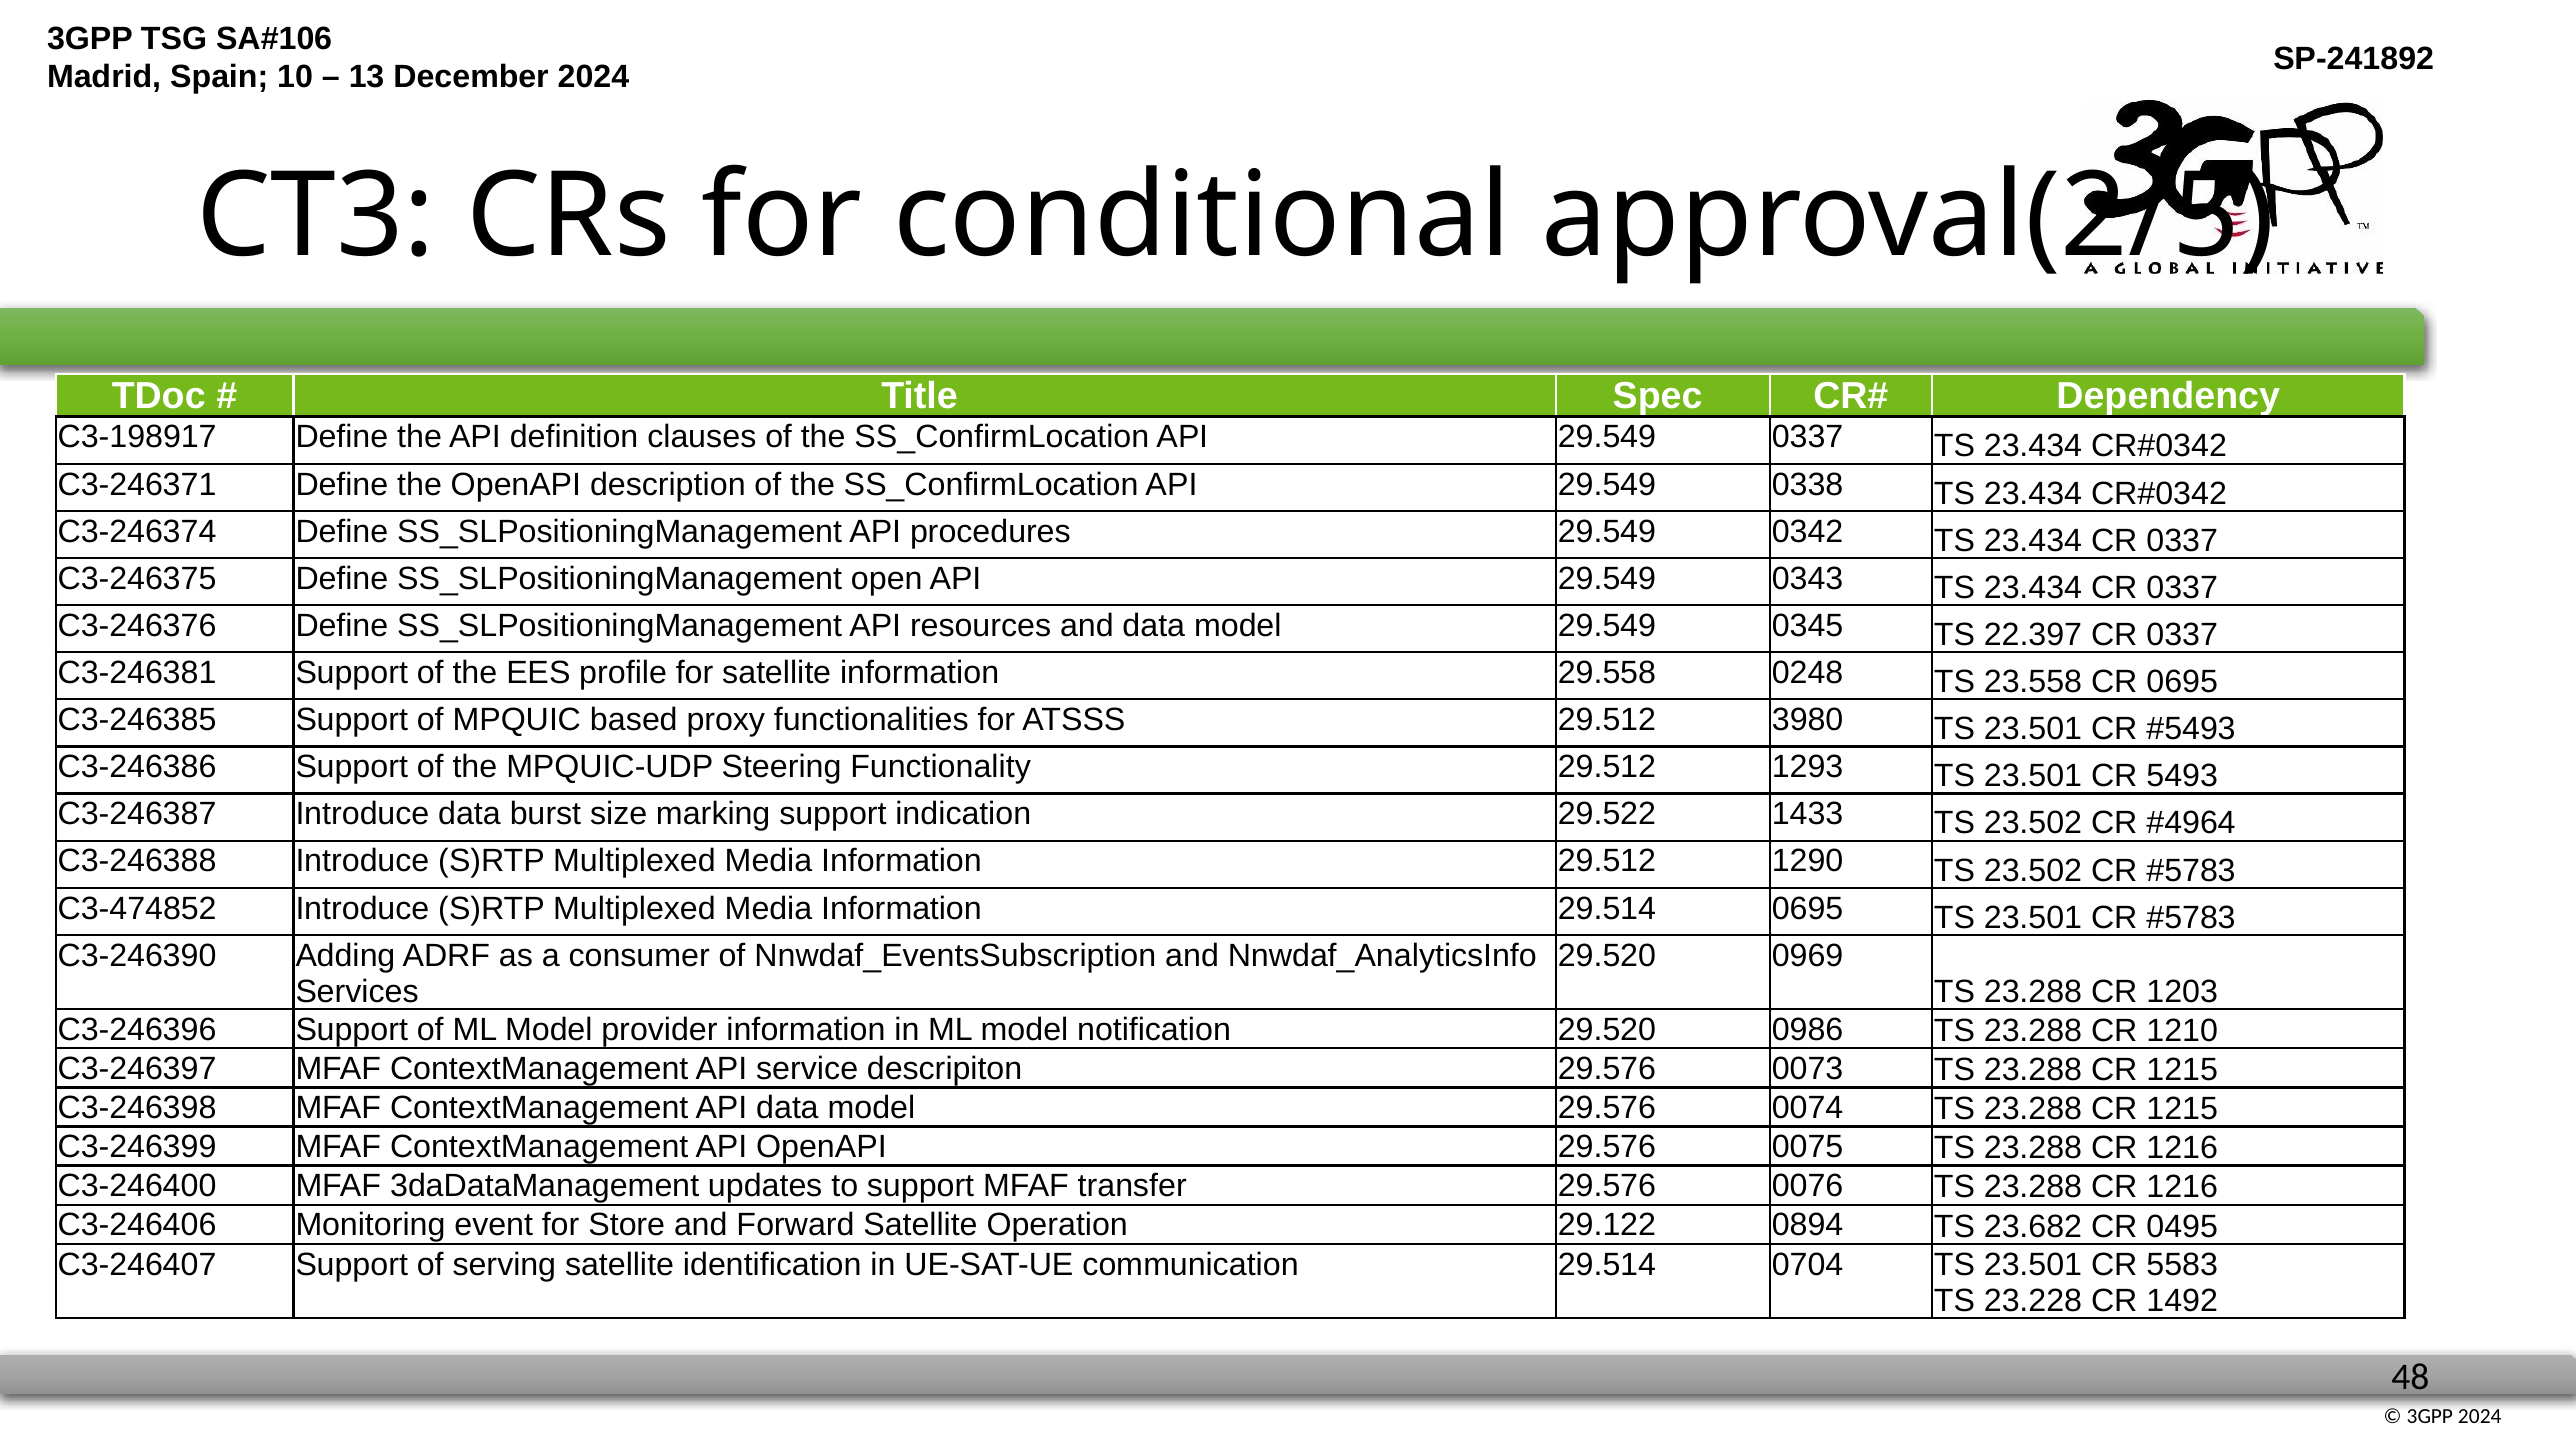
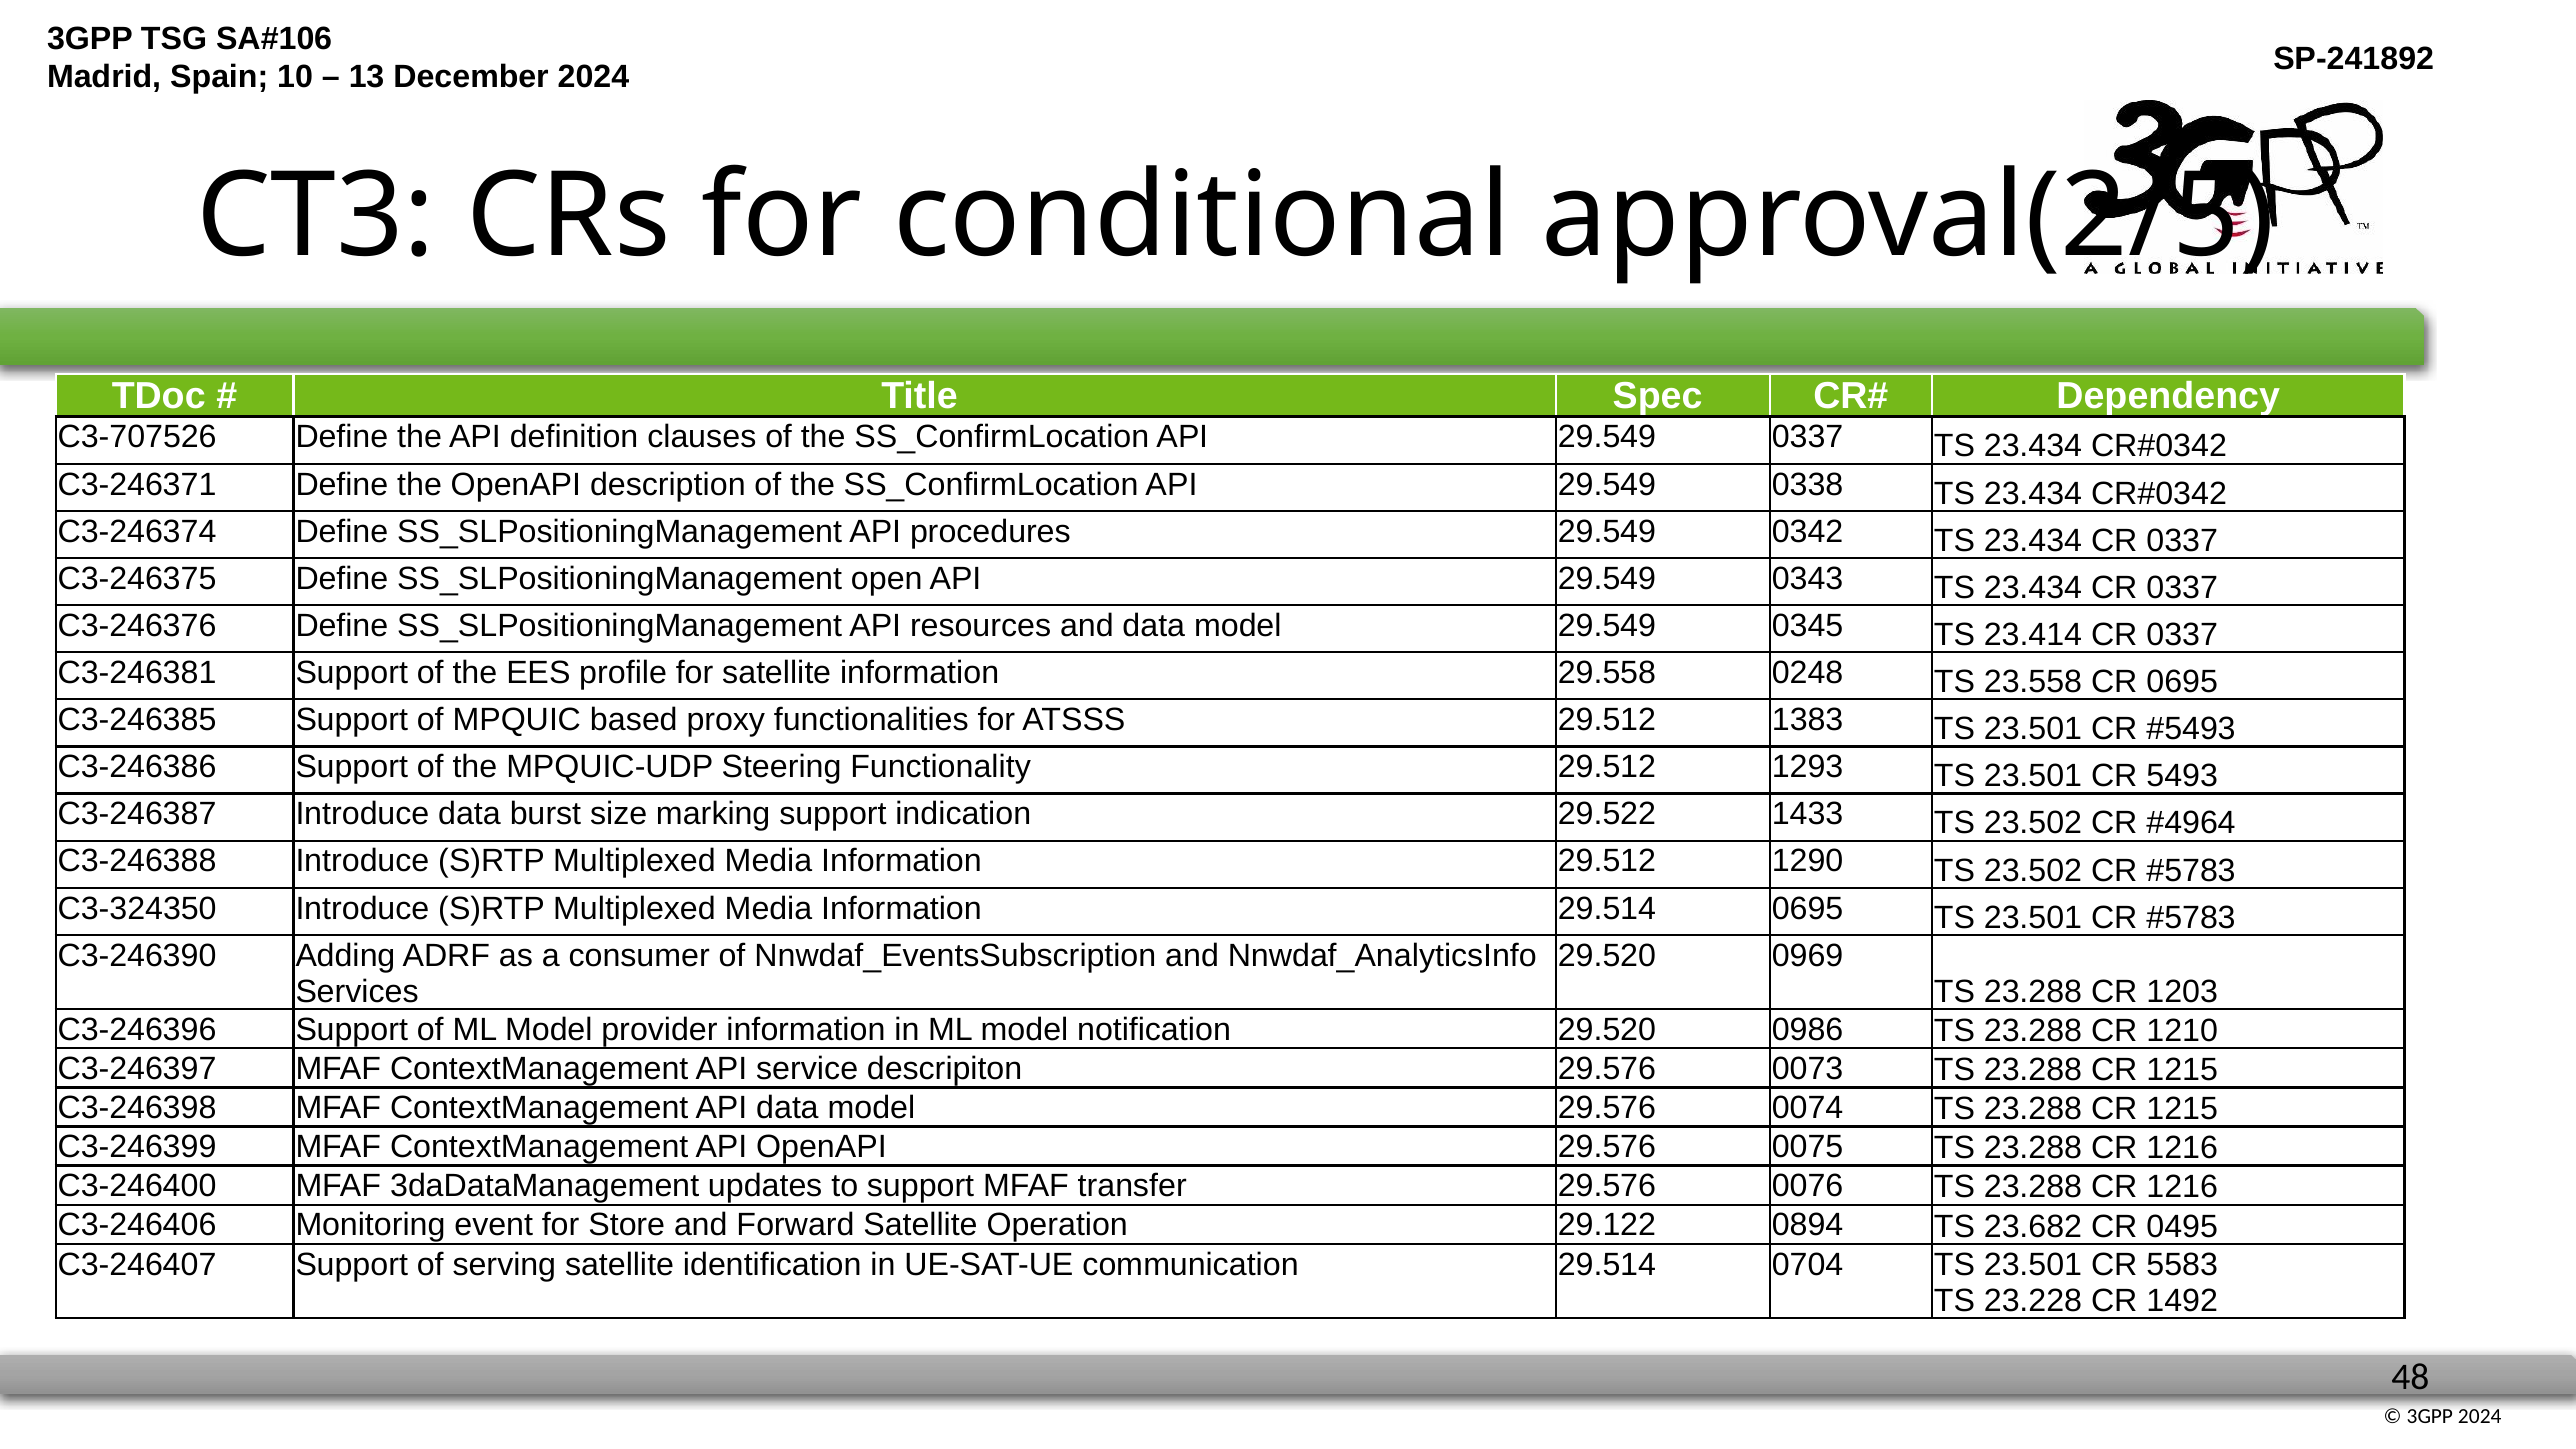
C3-198917: C3-198917 -> C3-707526 (137, 437)
22.397: 22.397 -> 23.414 (2033, 635)
3980: 3980 -> 1383 (1808, 720)
C3-474852: C3-474852 -> C3-324350 (137, 909)
